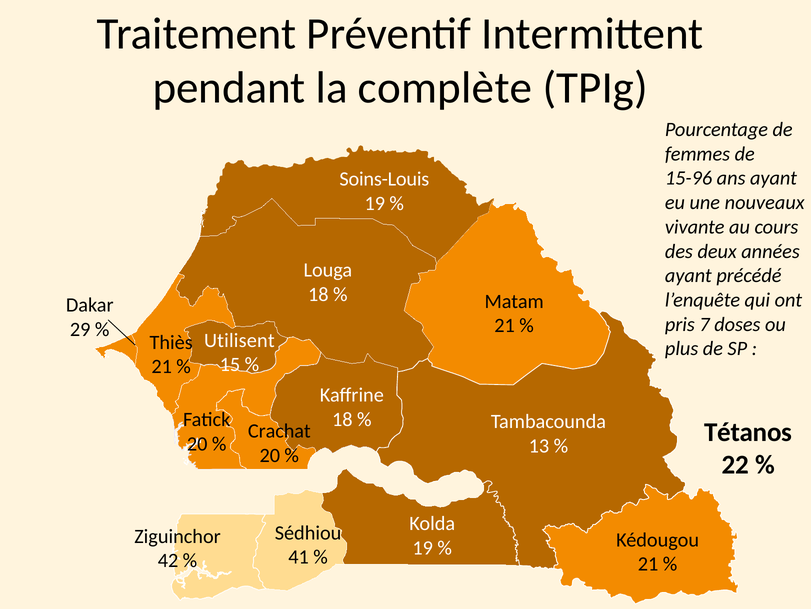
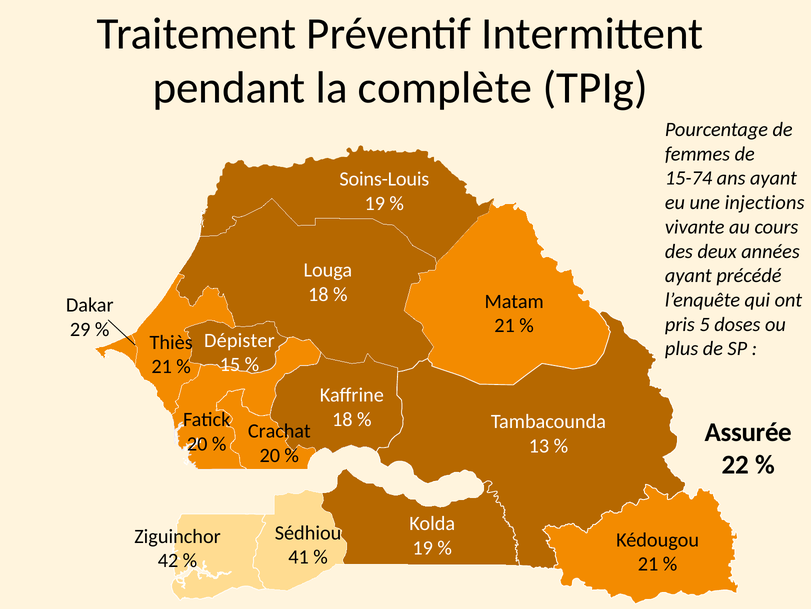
15-96: 15-96 -> 15-74 (689, 178)
nouveaux: nouveaux -> injections (765, 202)
7: 7 -> 5 (705, 324)
Utilisent: Utilisent -> Dépister (239, 340)
Tétanos: Tétanos -> Assurée (748, 432)
